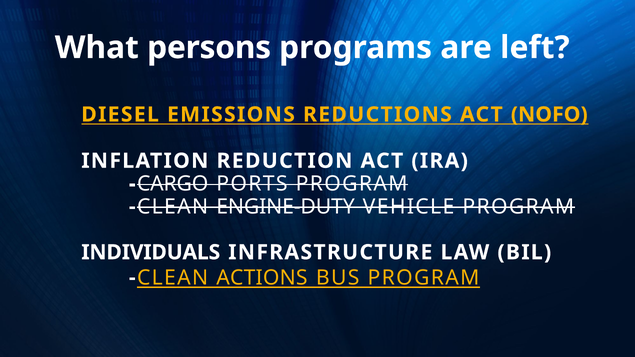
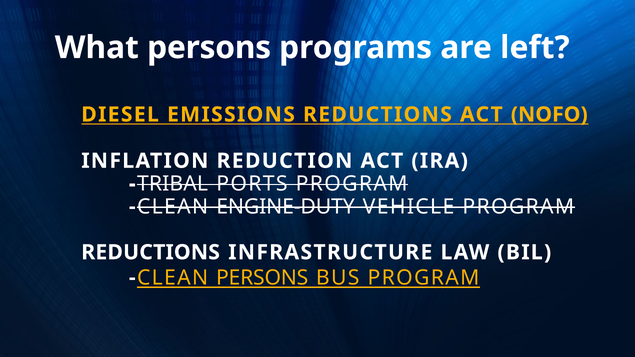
CARGO: CARGO -> TRIBAL (173, 184)
INDIVIDUALS: INDIVIDUALS -> REDUCTIONS (151, 252)
CLEAN ACTIONS: ACTIONS -> PERSONS (262, 278)
